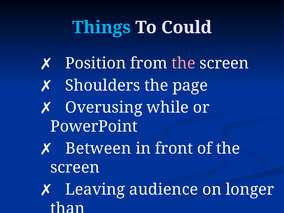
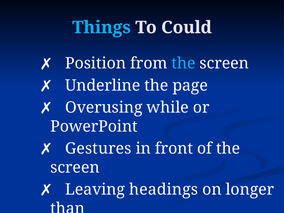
the colour: pink -> light blue (183, 63)
Shoulders: Shoulders -> Underline (103, 85)
Between: Between -> Gestures (98, 149)
audience: audience -> headings (164, 190)
